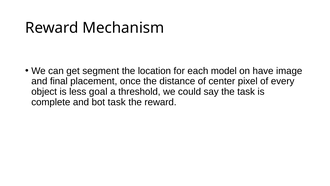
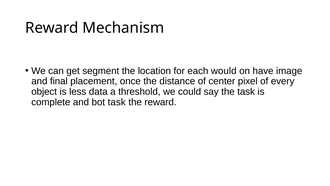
model: model -> would (224, 71)
goal: goal -> data (98, 91)
